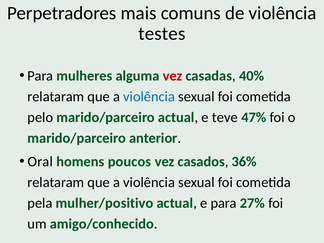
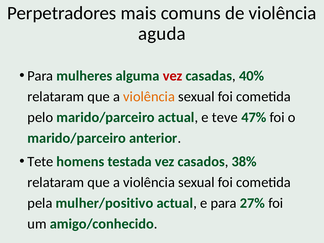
testes: testes -> aguda (162, 34)
violência colour: blue -> orange (149, 97)
Oral: Oral -> Tete (40, 162)
poucos: poucos -> testada (130, 162)
36%: 36% -> 38% (244, 162)
